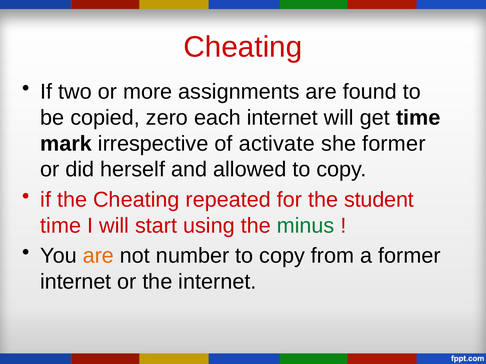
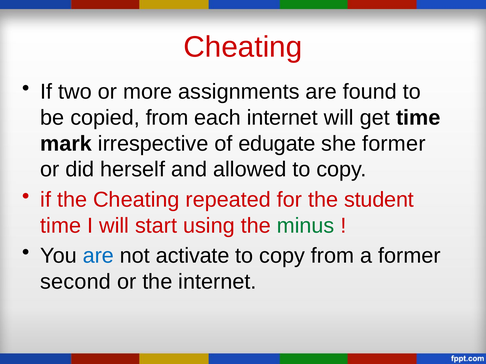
copied zero: zero -> from (167, 118)
activate: activate -> edugate (277, 144)
are colour: orange -> blue (98, 256)
number: number -> activate (193, 256)
internet: internet -> second (76, 282)
